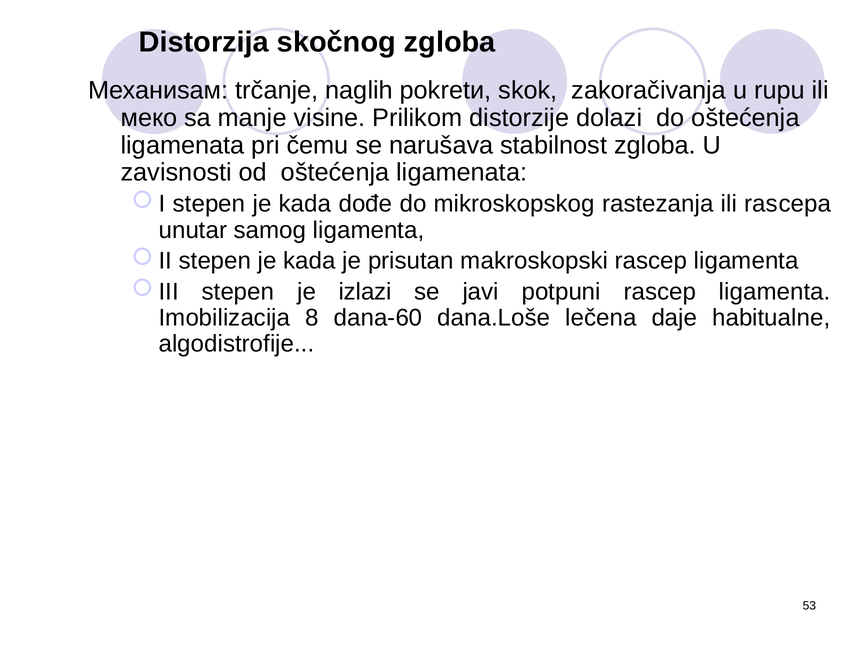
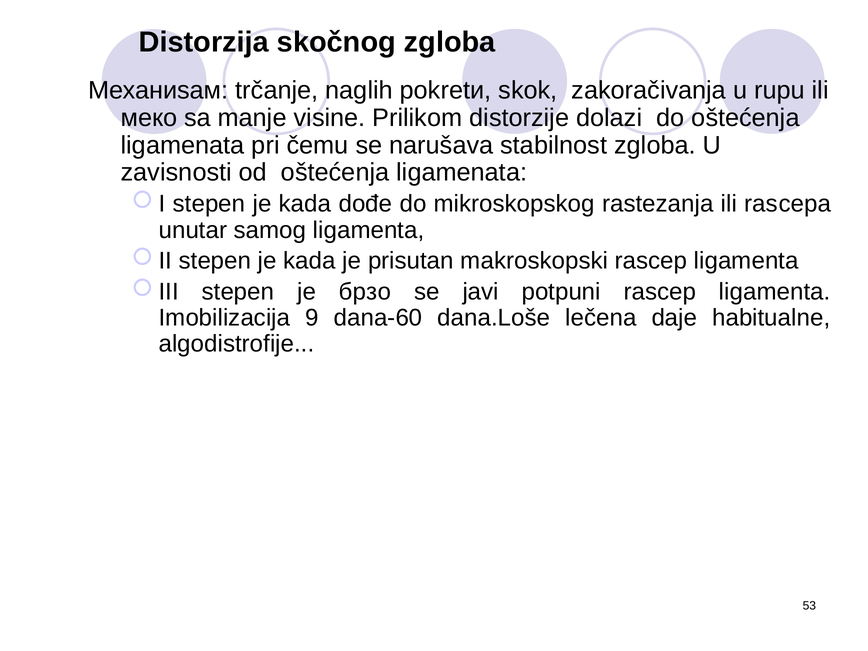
izlazi: izlazi -> брзо (365, 292)
8: 8 -> 9 (312, 318)
